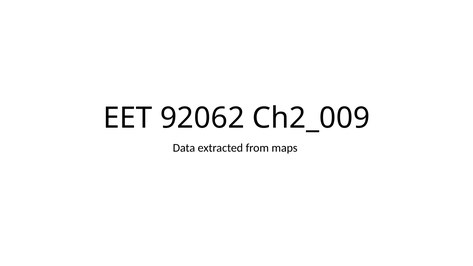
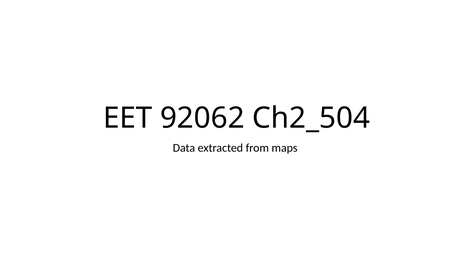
Ch2_009: Ch2_009 -> Ch2_504 (311, 118)
